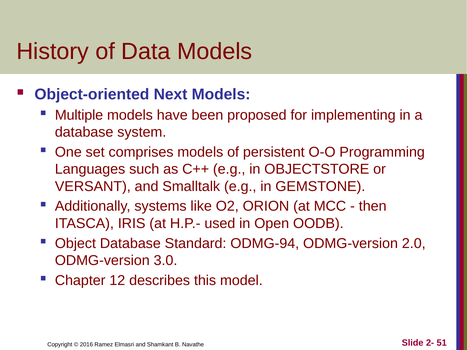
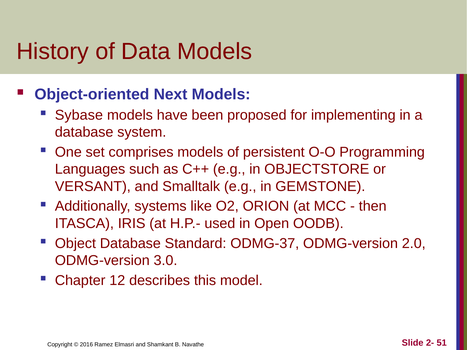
Multiple: Multiple -> Sybase (79, 115)
ODMG-94: ODMG-94 -> ODMG-37 (265, 244)
